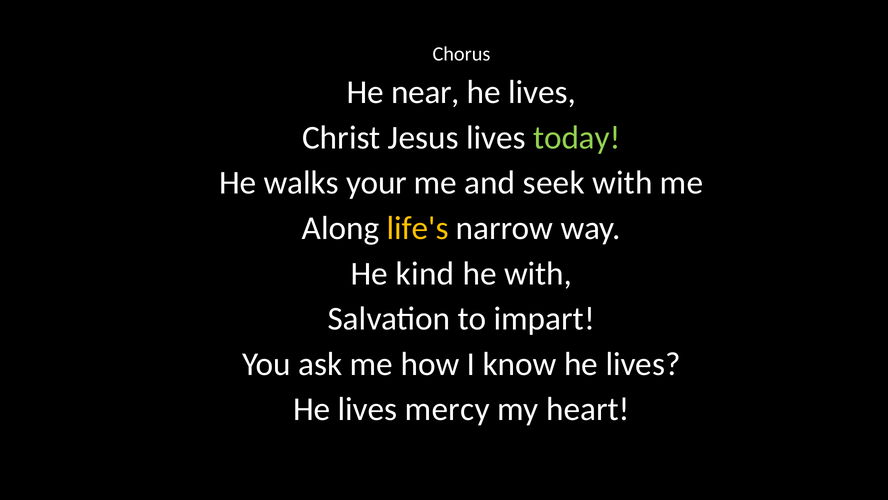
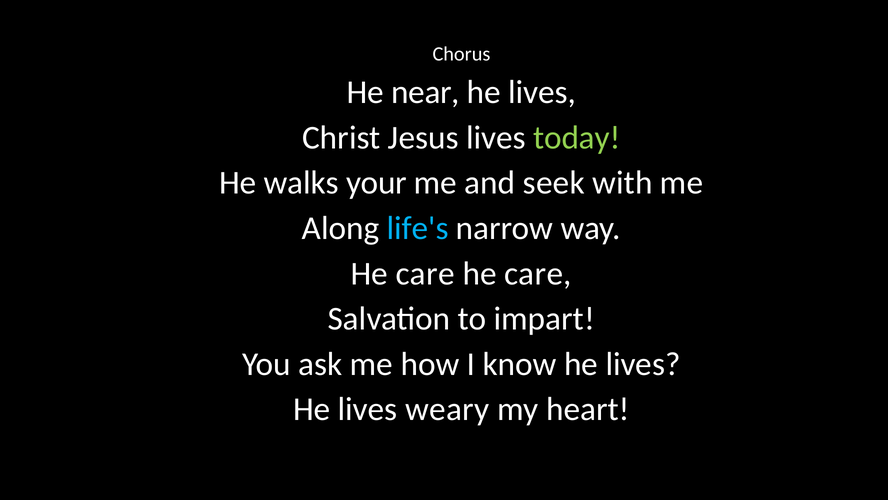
life's colour: yellow -> light blue (418, 228)
kind: kind -> care (425, 273)
with: with -> care (538, 273)
mercy: mercy -> weary (447, 409)
